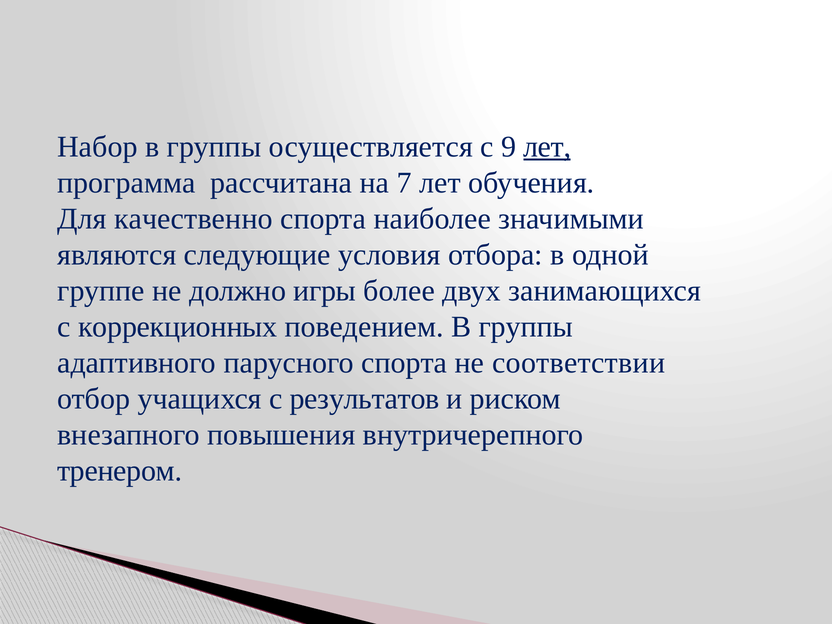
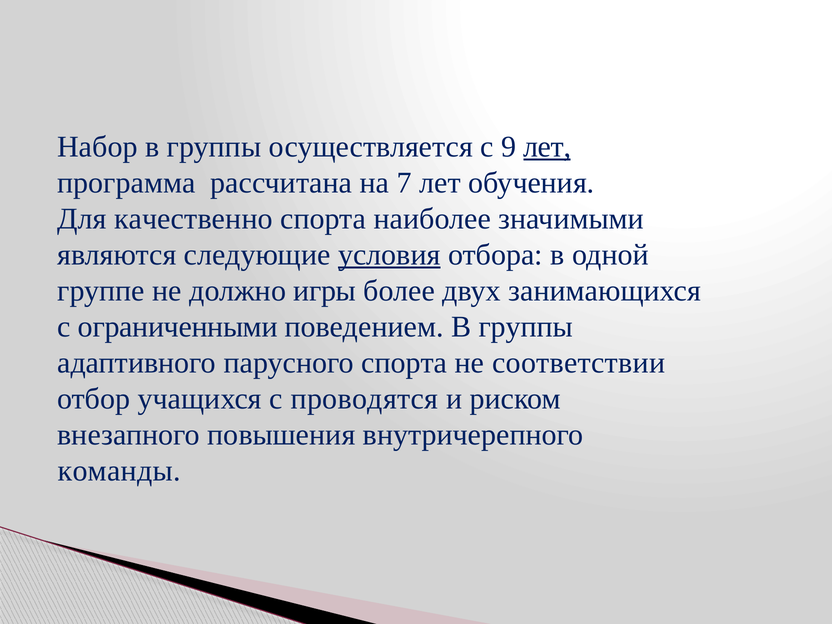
условия underline: none -> present (389, 255)
коррекционных: коррекционных -> ограниченными (178, 327)
результатов: результатов -> проводятся (364, 399)
тренером: тренером -> команды (119, 471)
